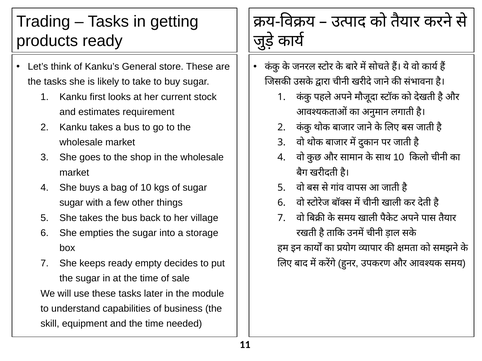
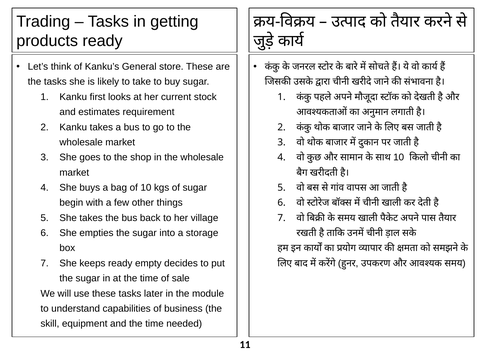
sugar: sugar -> begin (71, 203)
